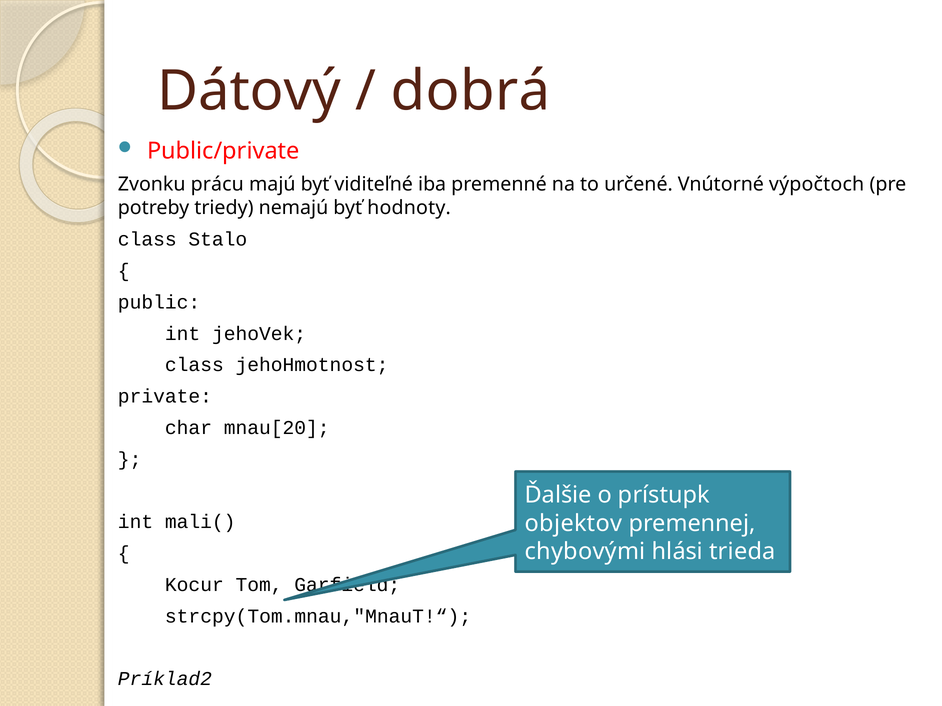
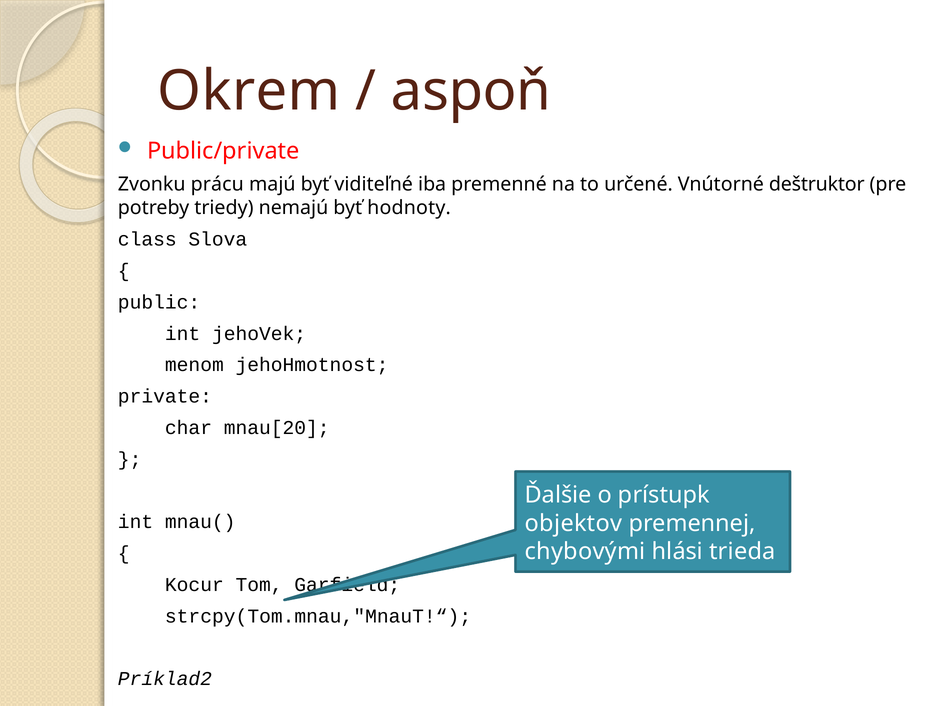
Dátový: Dátový -> Okrem (249, 91)
dobrá: dobrá -> aspoň (471, 91)
výpočtoch: výpočtoch -> deštruktor (817, 185)
Stalo: Stalo -> Slova (218, 240)
class: class -> menom (194, 365)
mali(: mali( -> mnau( (200, 522)
